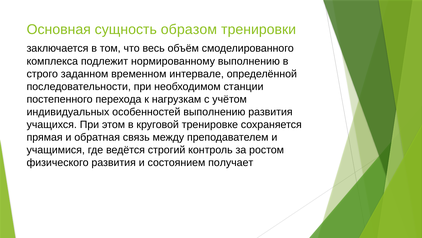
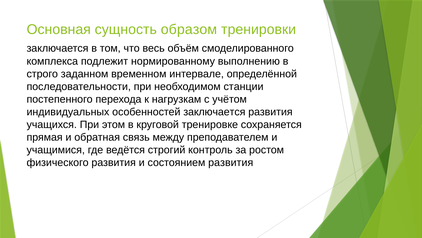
особенностей выполнению: выполнению -> заключается (214, 112)
состоянием получает: получает -> развития (231, 162)
